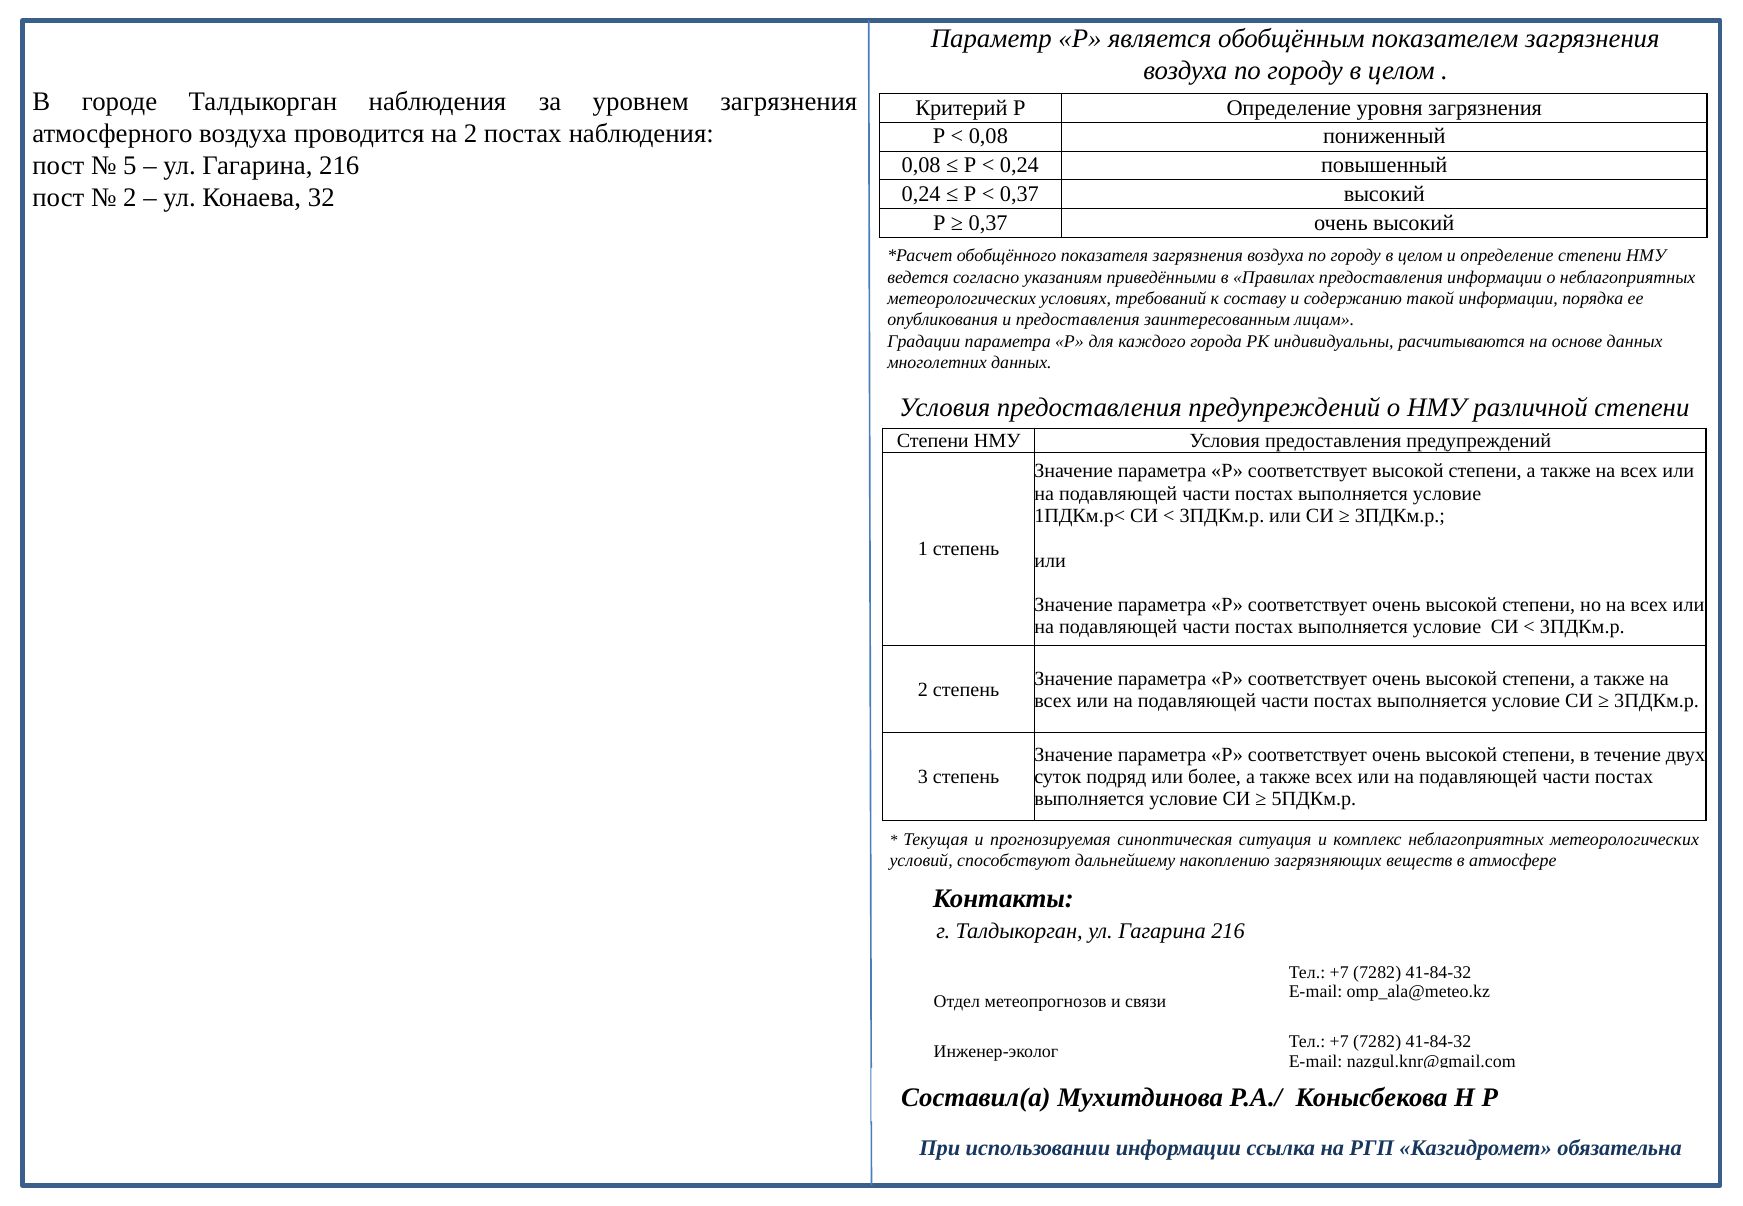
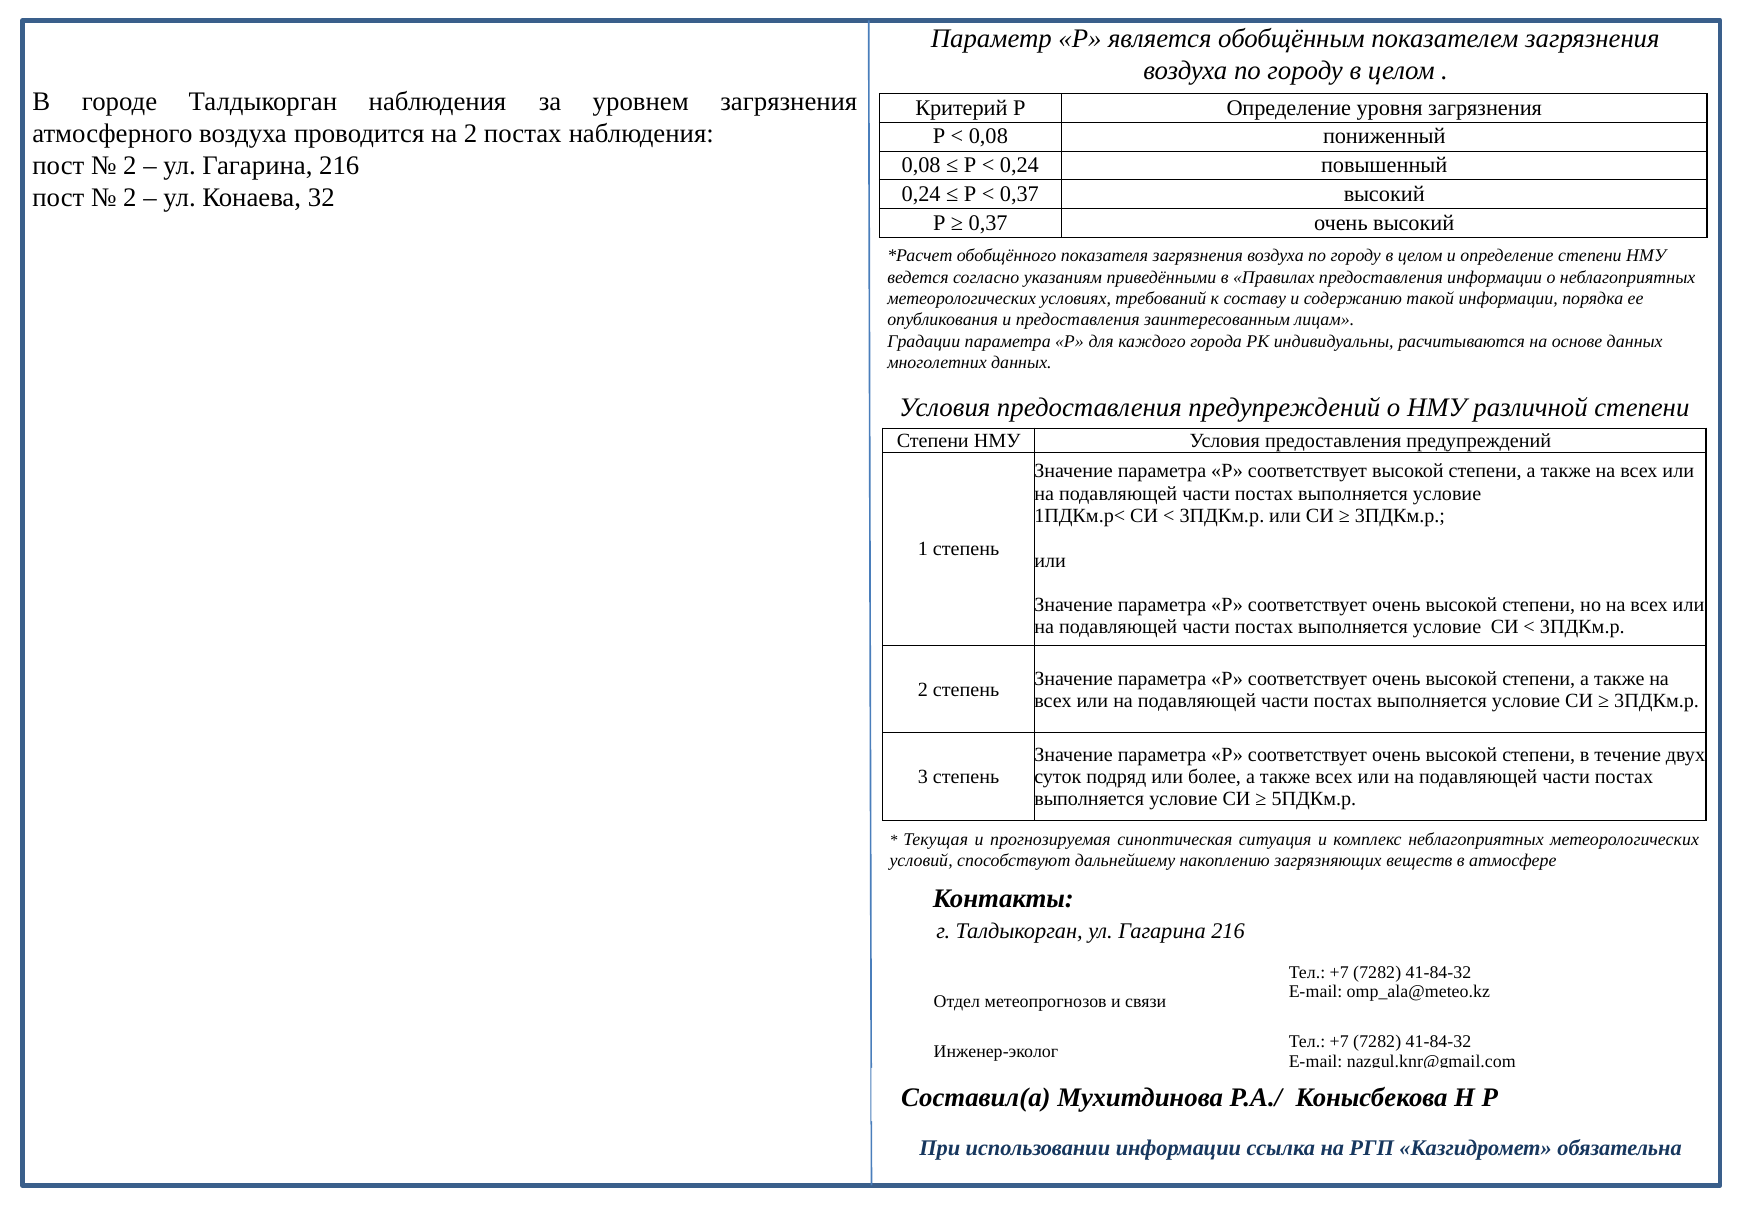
5: 5 -> 2 (130, 166)
